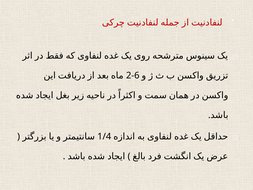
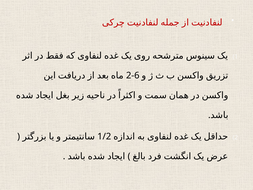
1/4: 1/4 -> 1/2 (104, 136)
